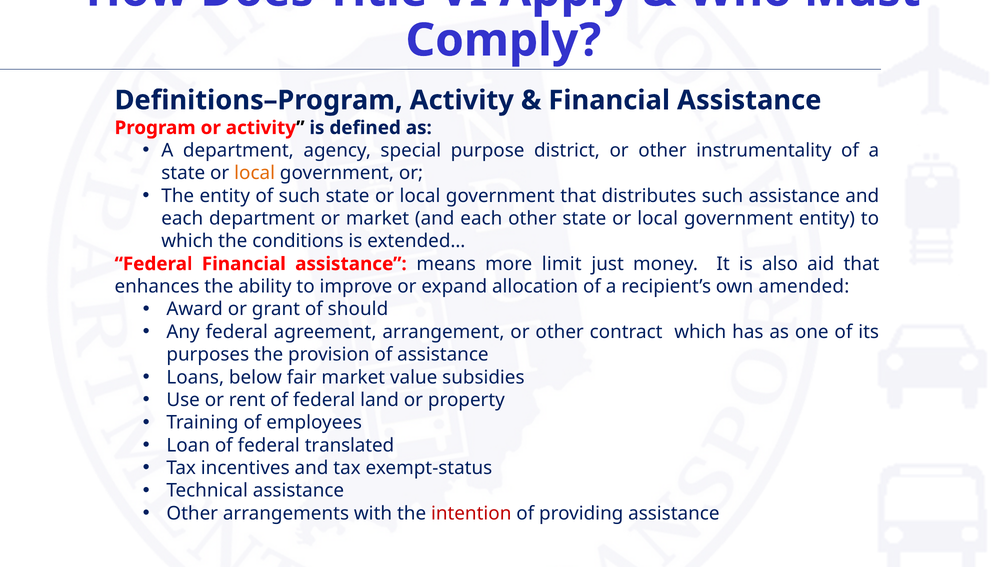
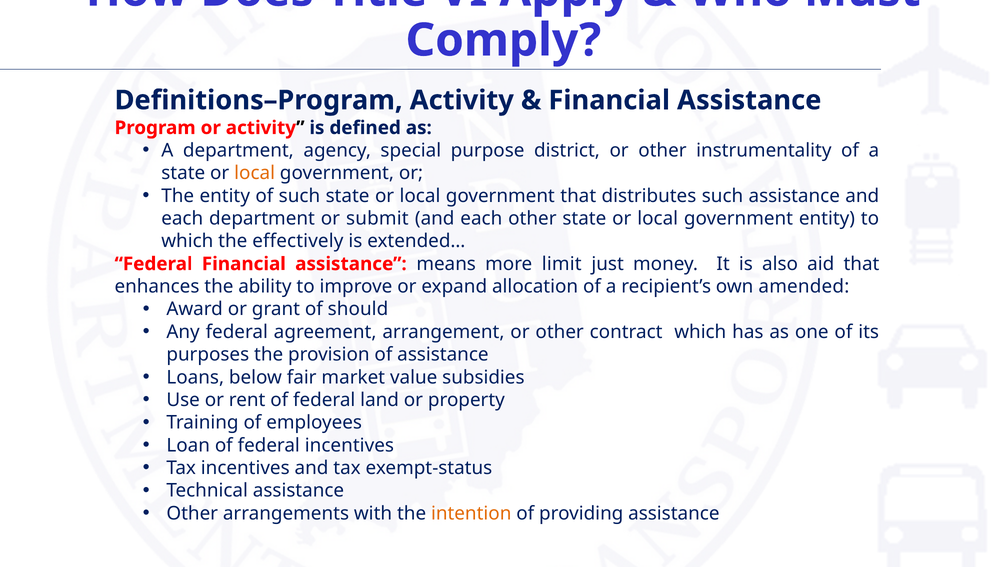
or market: market -> submit (377, 218)
conditions: conditions -> effectively (298, 241)
federal translated: translated -> incentives (349, 445)
intention colour: red -> orange (471, 513)
